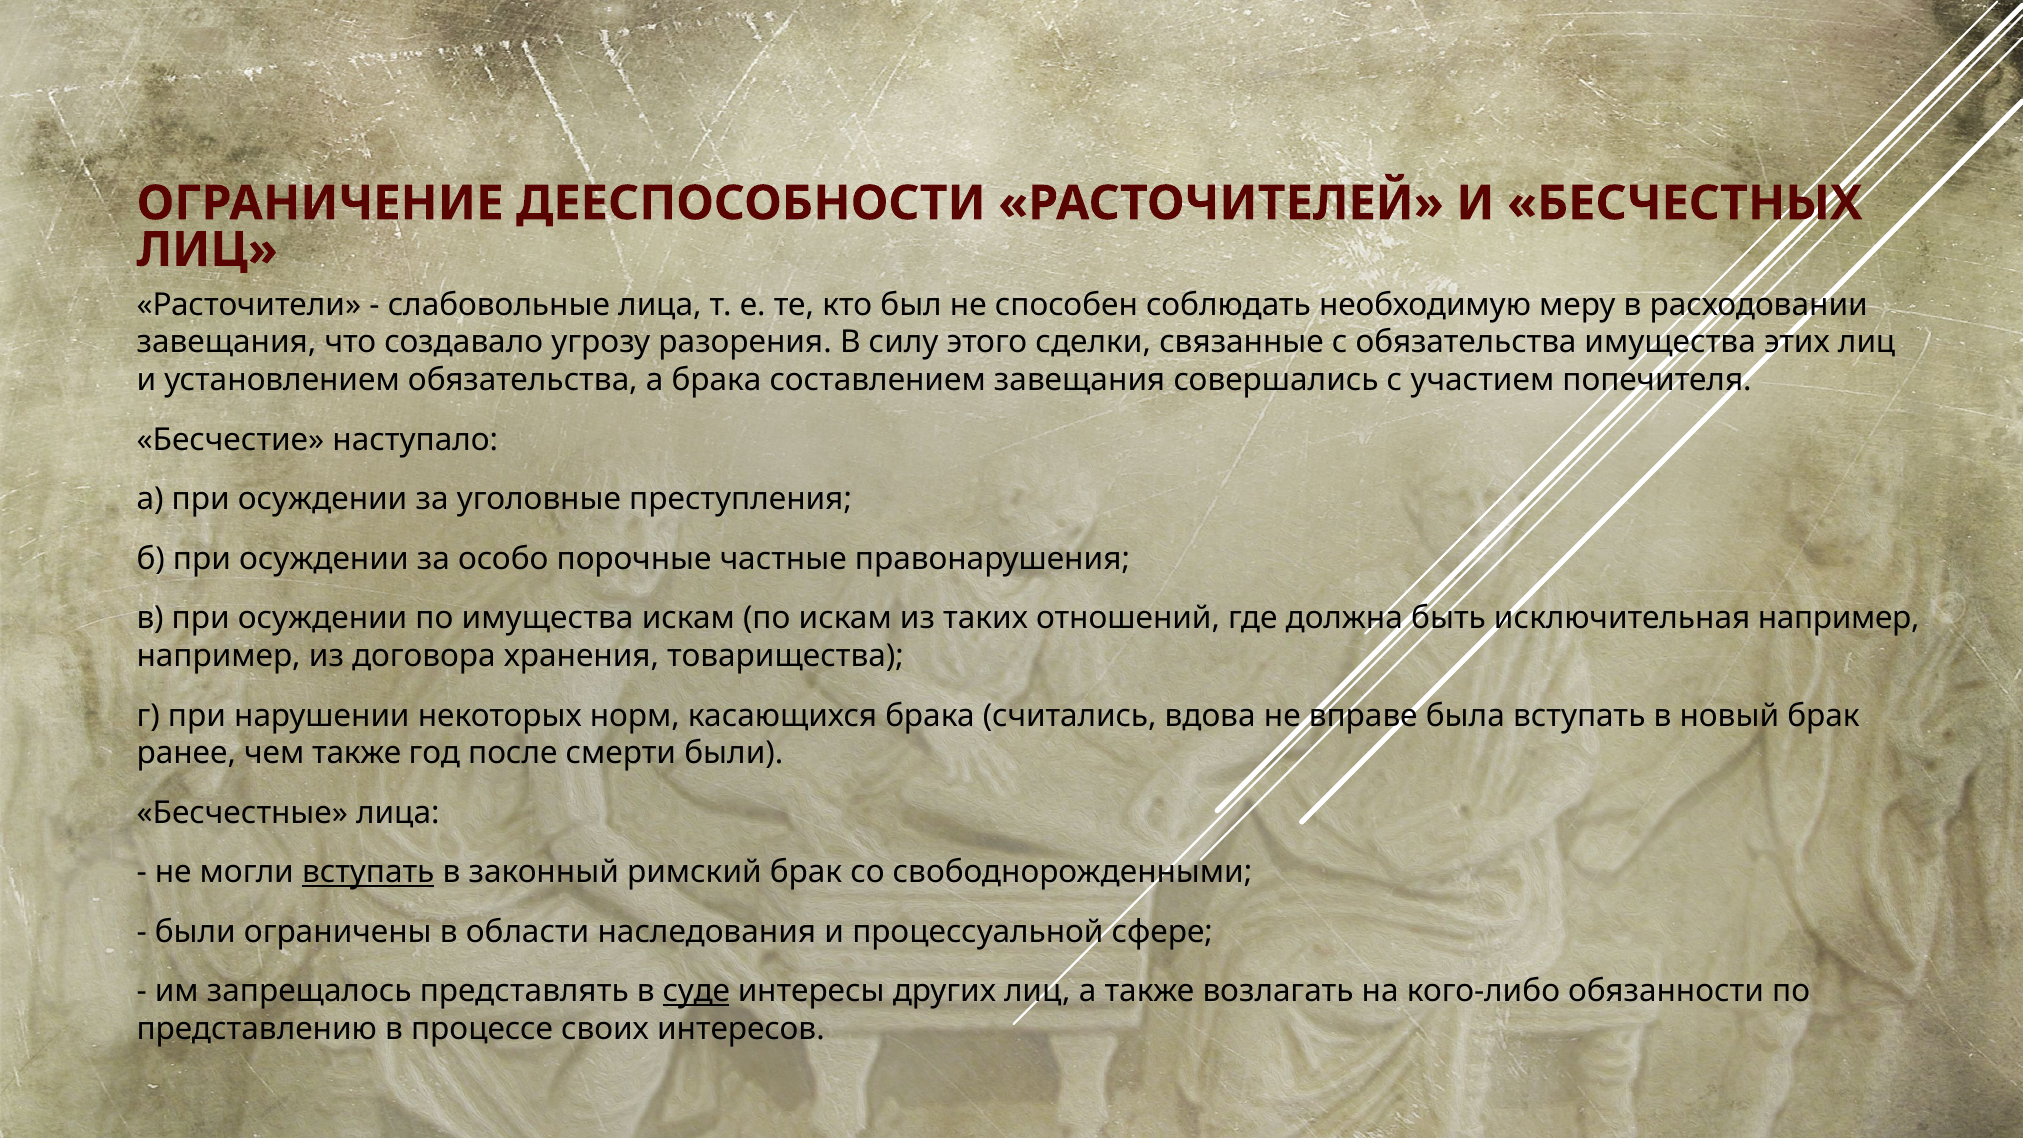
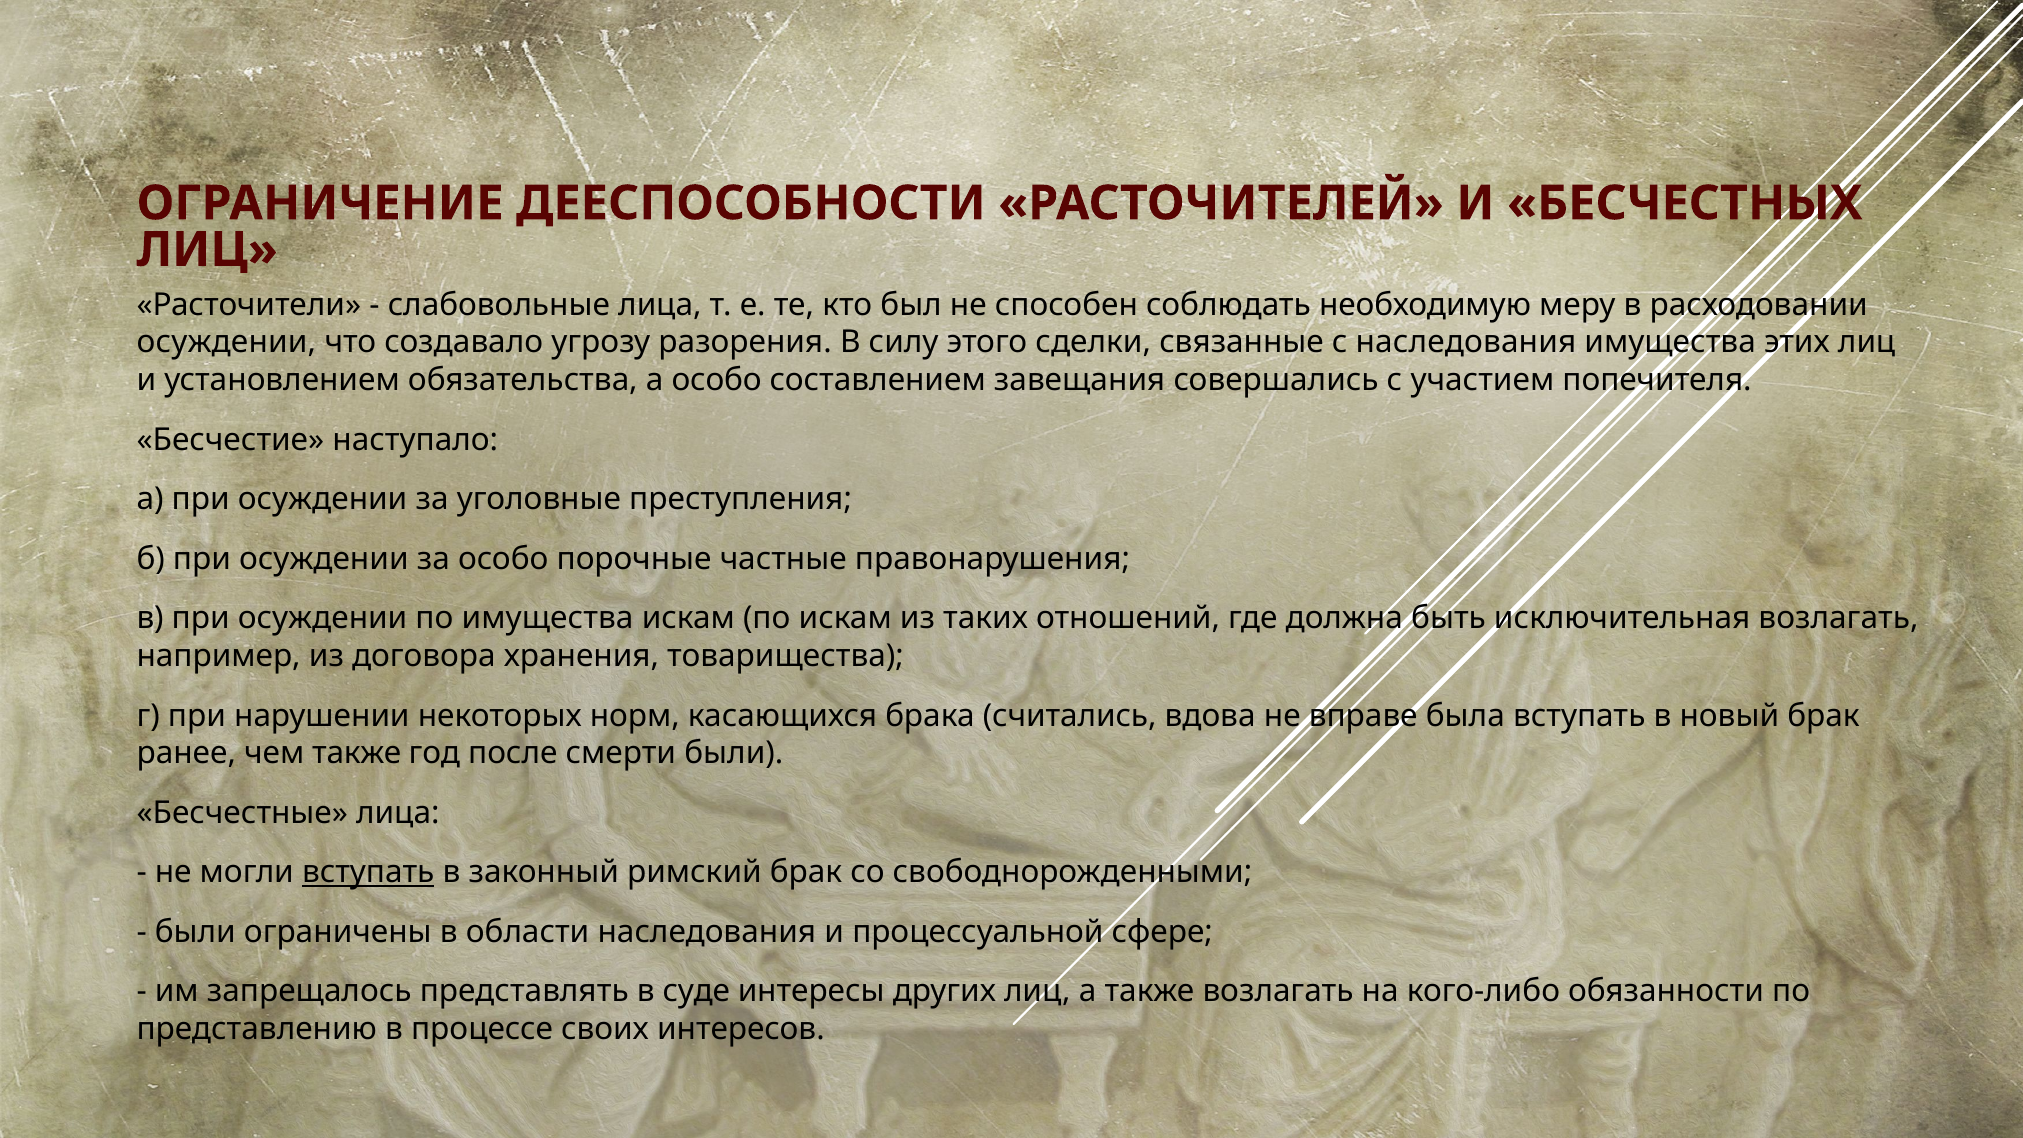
завещания: завещания -> осуждении (226, 343)
с обязательства: обязательства -> наследования (1466, 343)
а брака: брака -> особо (717, 380)
исключительная например: например -> возлагать (1839, 618)
суде underline: present -> none (696, 991)
